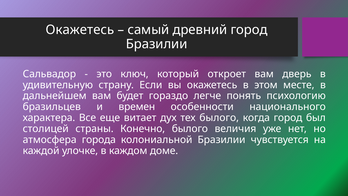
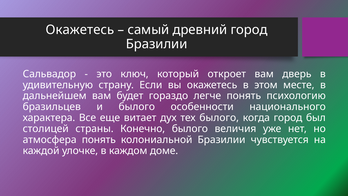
и времен: времен -> былого (137, 107)
атмосфера города: города -> понять (99, 140)
